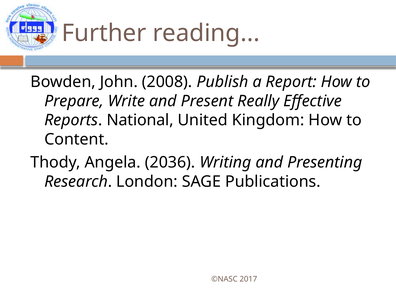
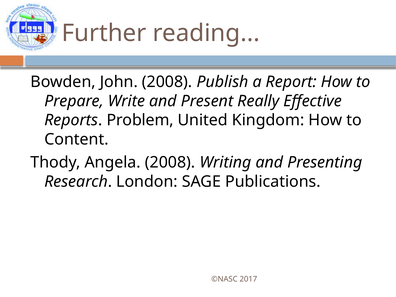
National: National -> Problem (140, 120)
Angela 2036: 2036 -> 2008 (170, 162)
